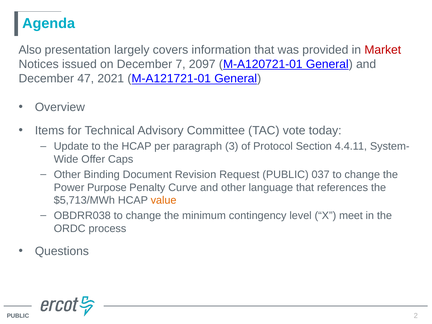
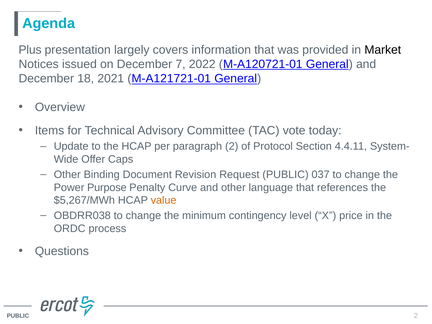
Also: Also -> Plus (30, 50)
Market colour: red -> black (383, 50)
2097: 2097 -> 2022 (202, 64)
47: 47 -> 18 (86, 79)
paragraph 3: 3 -> 2 (232, 146)
$5,713/MWh: $5,713/MWh -> $5,267/MWh (84, 200)
meet: meet -> price (351, 216)
